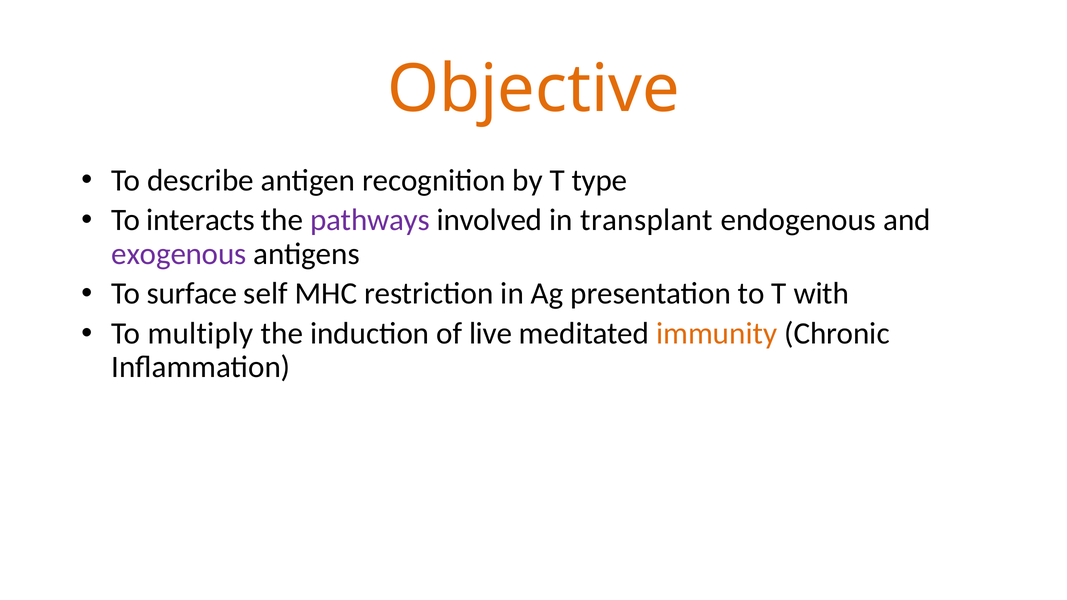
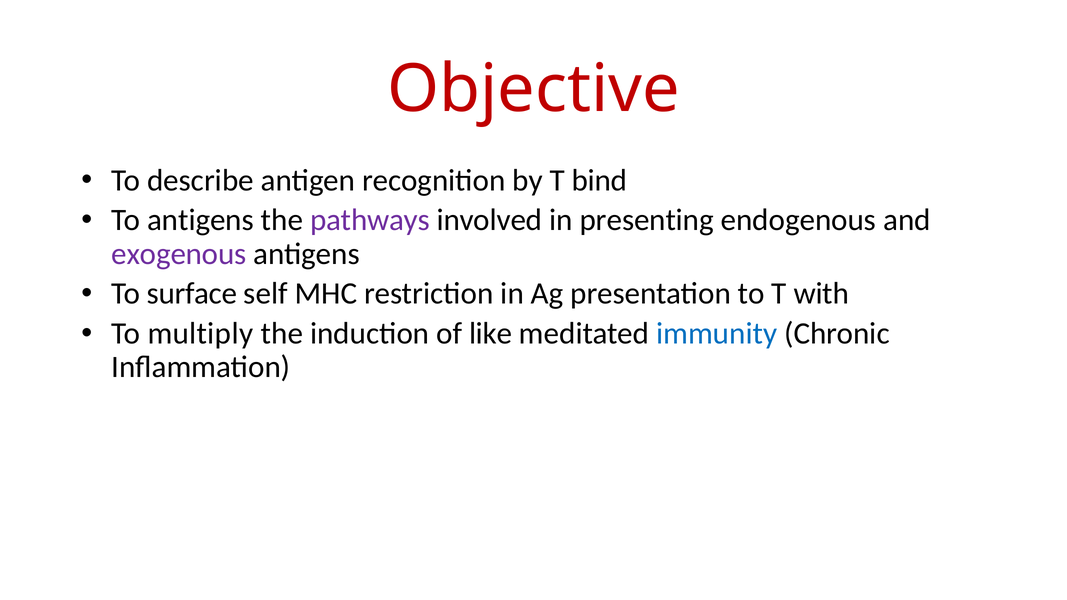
Objective colour: orange -> red (533, 90)
type: type -> bind (600, 180)
To interacts: interacts -> antigens (201, 220)
transplant: transplant -> presenting (647, 220)
live: live -> like (491, 334)
immunity colour: orange -> blue (717, 334)
